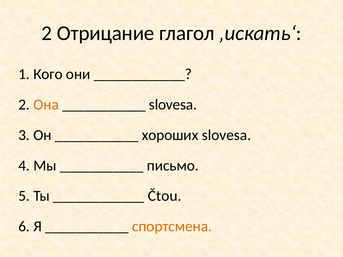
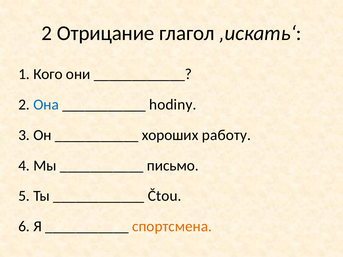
Она colour: orange -> blue (46, 105)
slovesa: slovesa -> hodiny (173, 105)
хороших slovesa: slovesa -> работу (226, 135)
